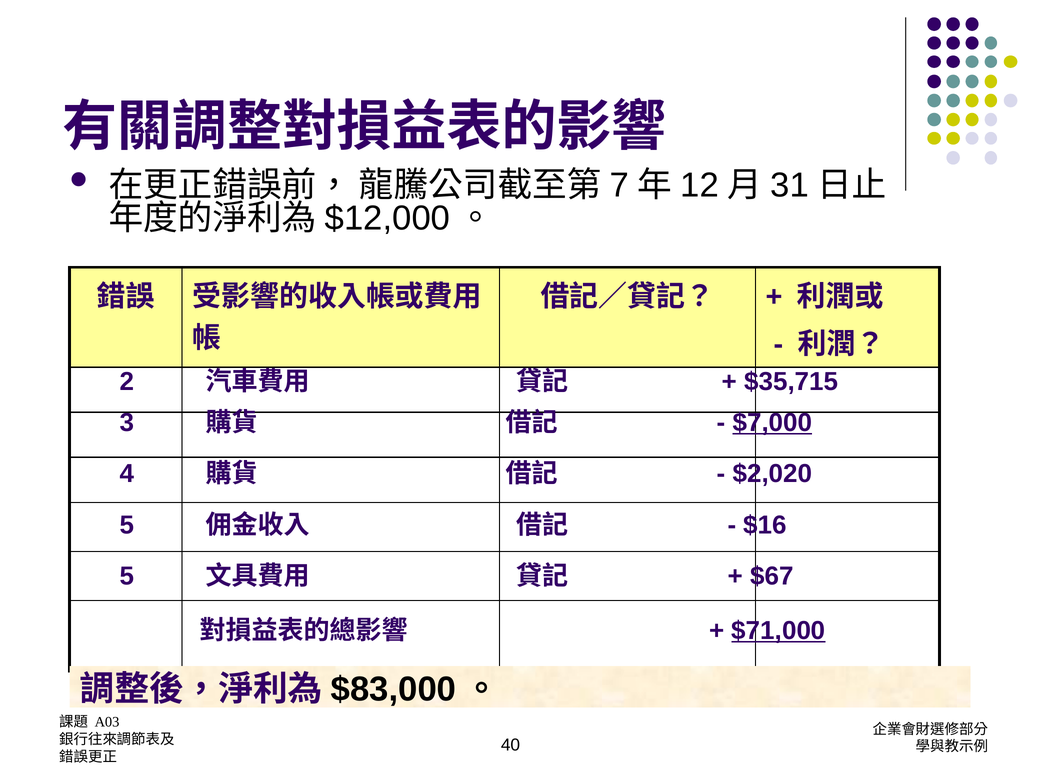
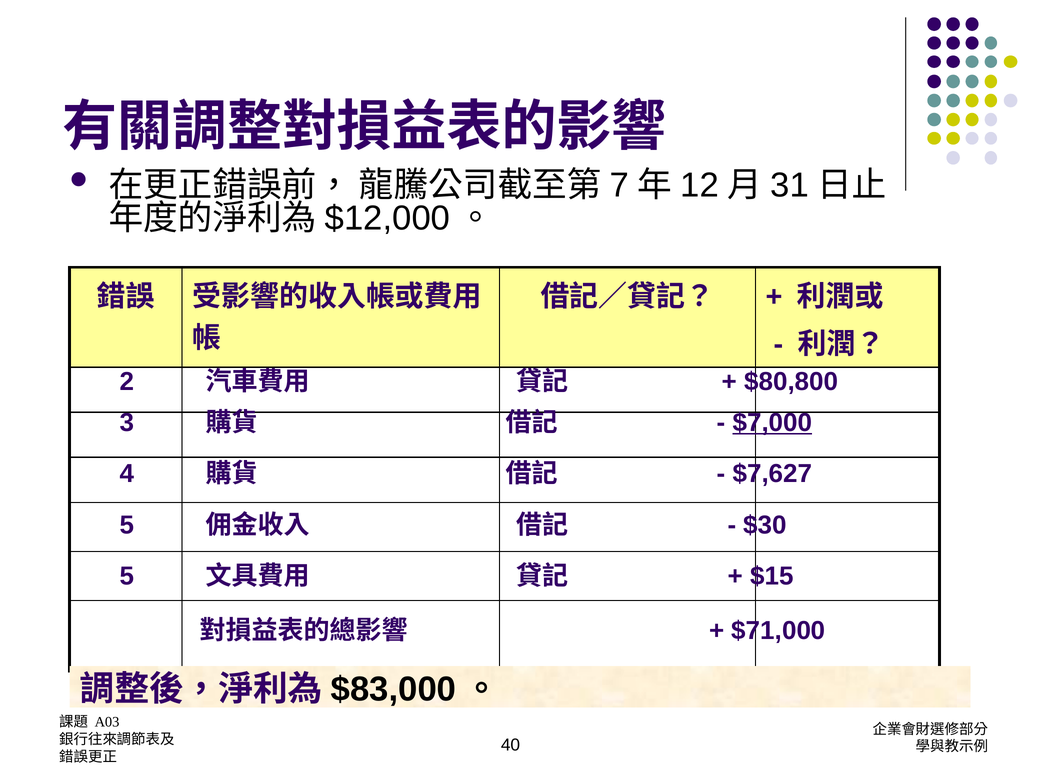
$35,715: $35,715 -> $80,800 (791, 382)
$2,020: $2,020 -> $7,627 (772, 474)
$16: $16 -> $30 (765, 525)
$67: $67 -> $15 (772, 576)
$71,000 underline: present -> none (778, 630)
